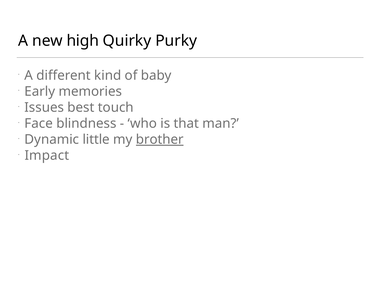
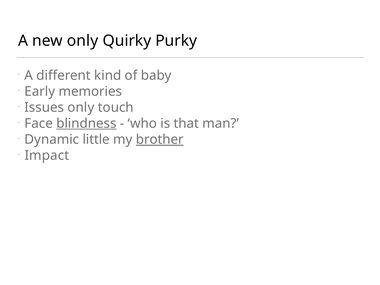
new high: high -> only (83, 41)
Issues best: best -> only (81, 107)
blindness underline: none -> present (86, 123)
